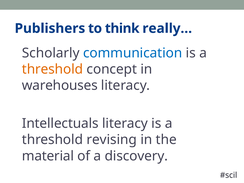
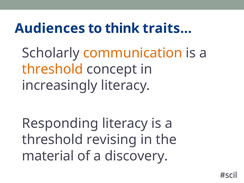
Publishers: Publishers -> Audiences (50, 28)
really…: really… -> traits… (167, 28)
communication colour: blue -> orange (133, 53)
warehouses: warehouses -> increasingly (60, 85)
Intellectuals: Intellectuals -> Responding (60, 123)
